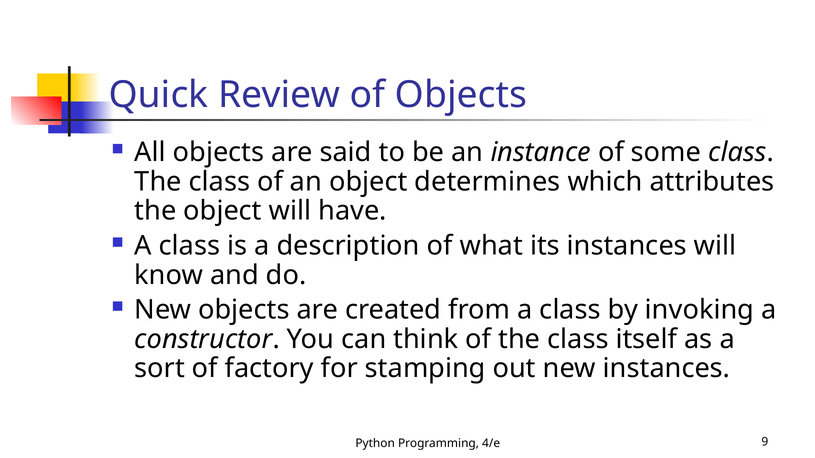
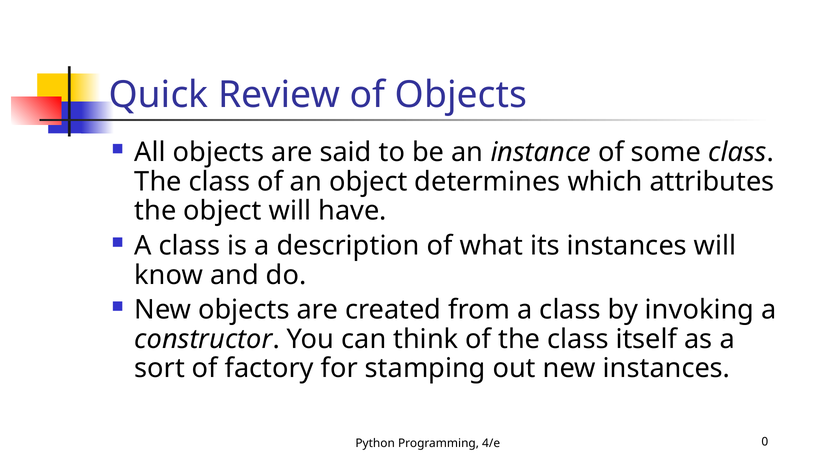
9: 9 -> 0 (765, 442)
